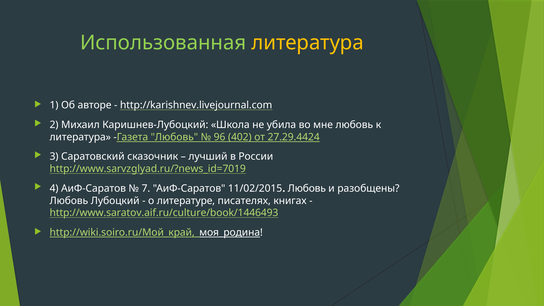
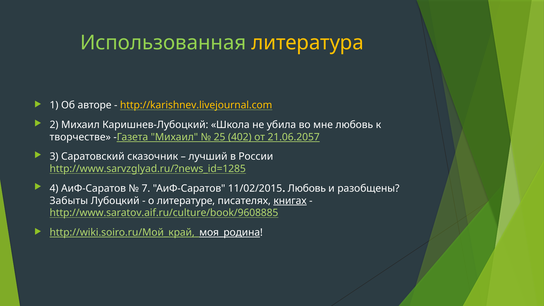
http://karishnev.livejournal.com colour: white -> yellow (196, 105)
литература: литература -> творчестве (80, 137)
Газета Любовь: Любовь -> Михаил (174, 137)
96: 96 -> 25 (220, 137)
27.29.4424: 27.29.4424 -> 21.06.2057 (294, 137)
http://www.sarvzglyad.ru/?news_id=7019: http://www.sarvzglyad.ru/?news_id=7019 -> http://www.sarvzglyad.ru/?news_id=1285 (148, 169)
Любовь: Любовь -> Забыты (69, 201)
книгах underline: none -> present (290, 201)
http://www.saratov.aif.ru/culture/book/1446493: http://www.saratov.aif.ru/culture/book/1446493 -> http://www.saratov.aif.ru/culture/book/9608885 (164, 213)
